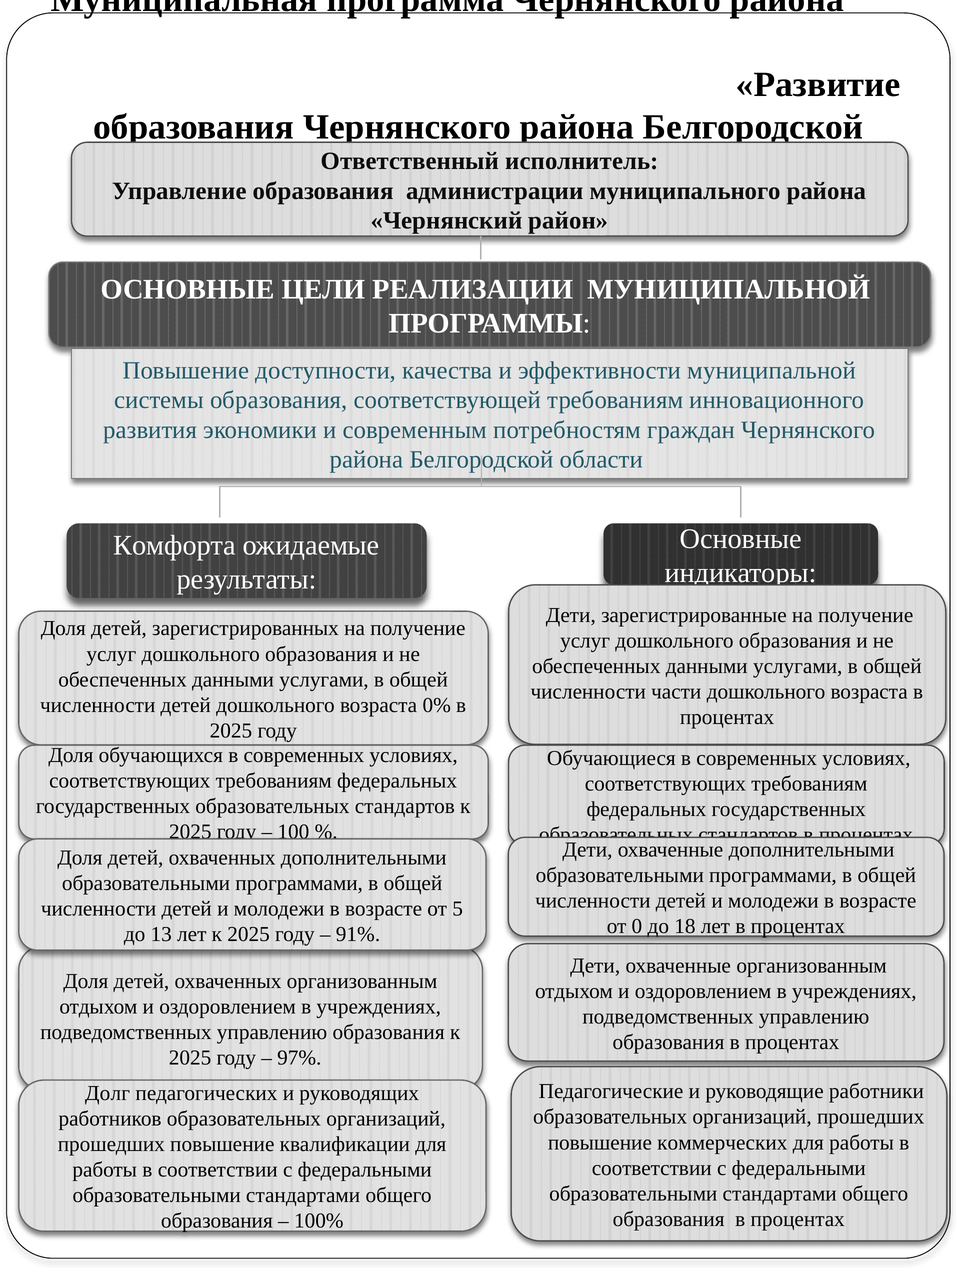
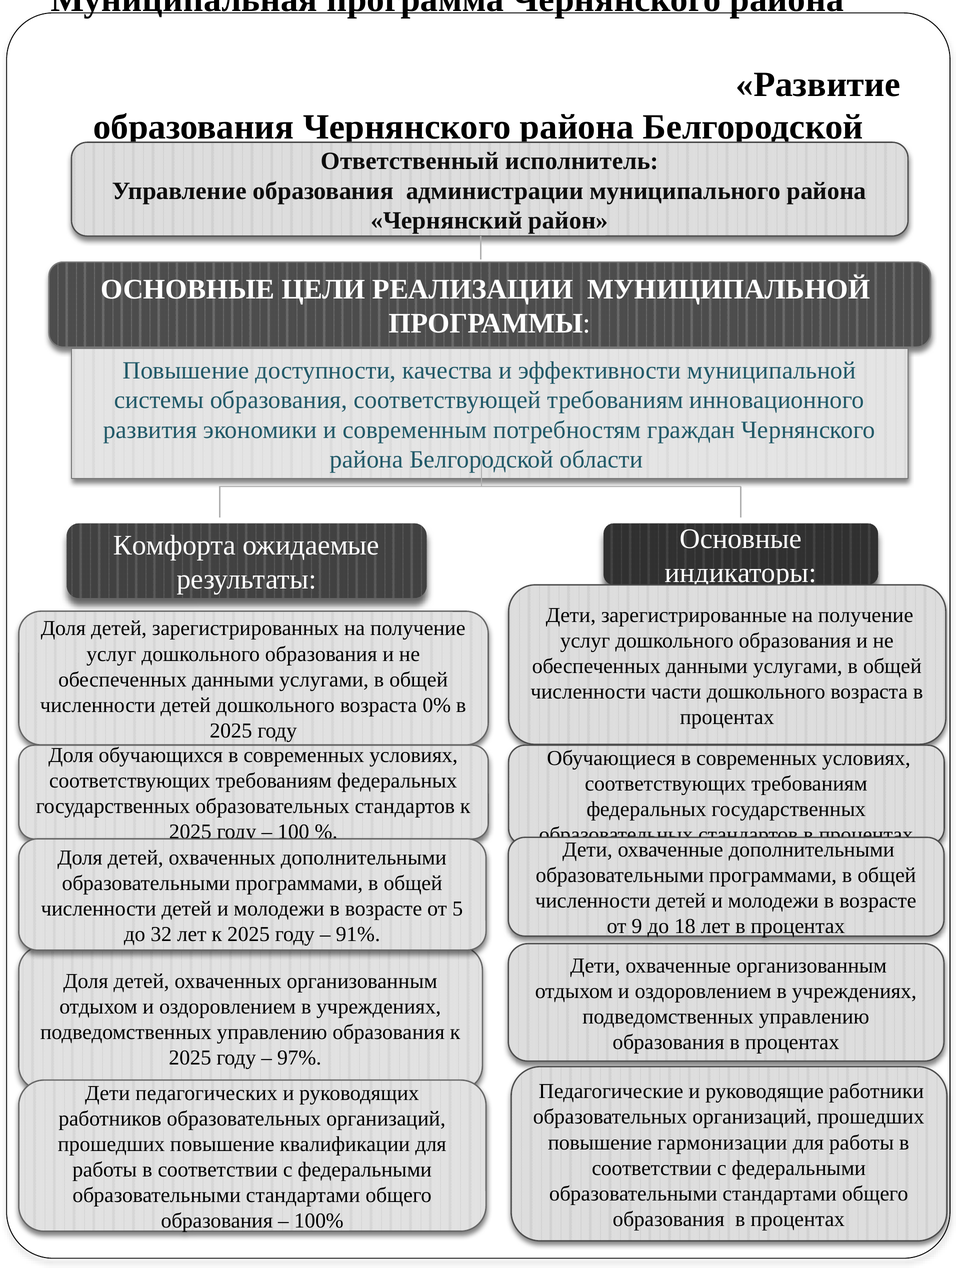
0: 0 -> 9 (637, 926)
13: 13 -> 32 (161, 934)
Долг: Долг -> Дети (108, 1093)
коммерческих: коммерческих -> гармонизации (722, 1142)
